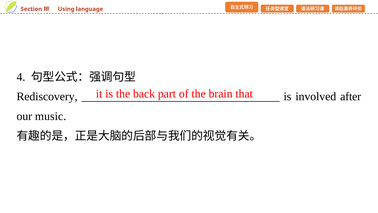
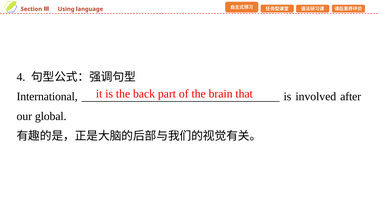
Rediscovery: Rediscovery -> International (47, 96)
music: music -> global (51, 116)
